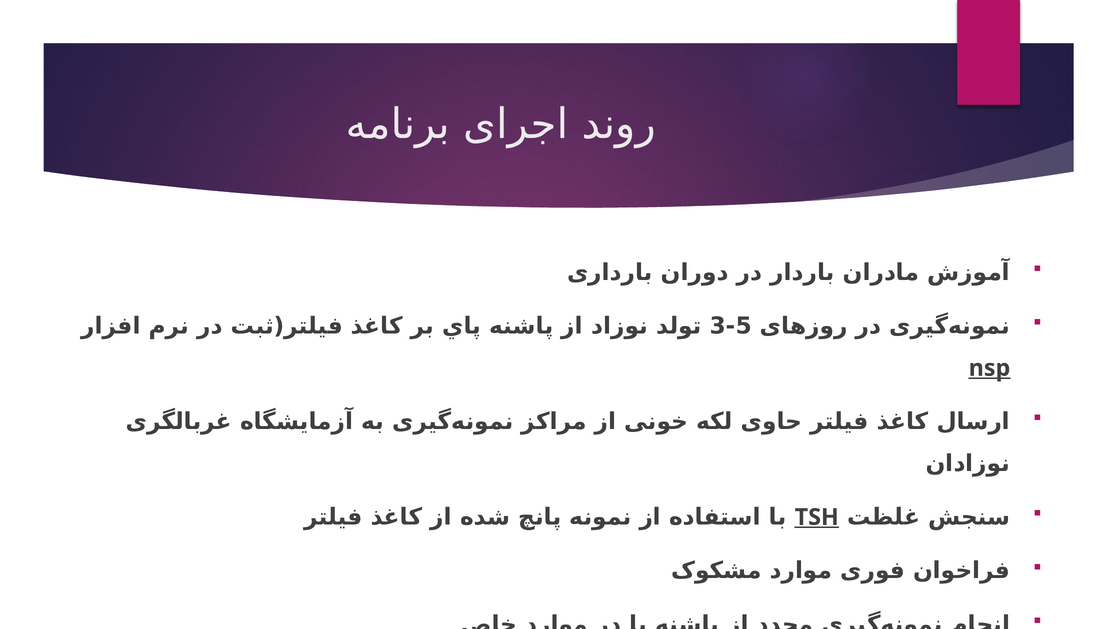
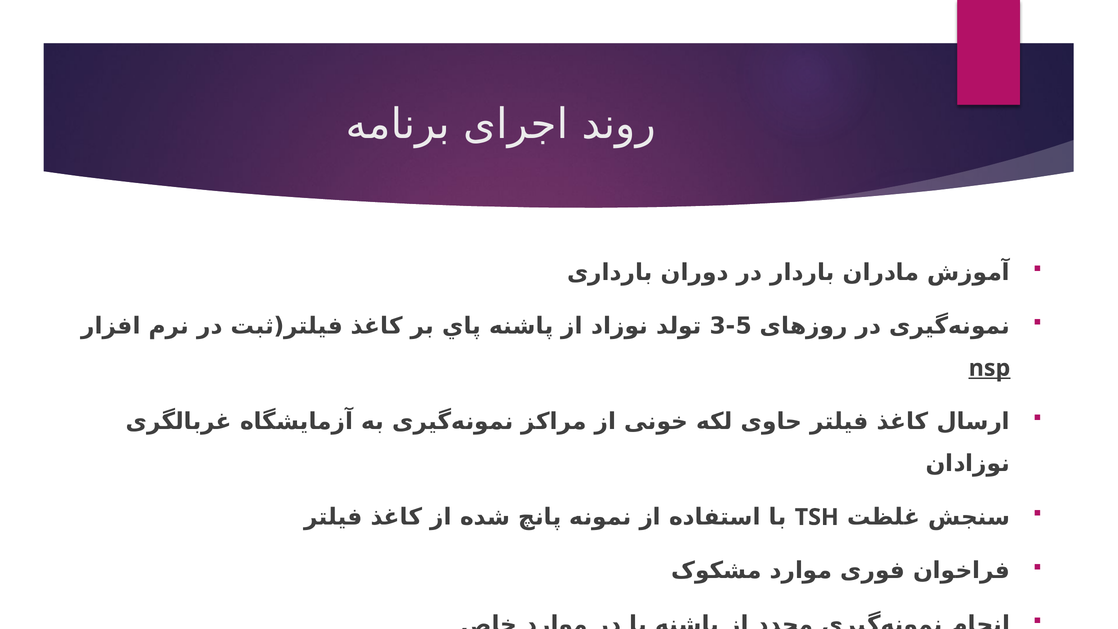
TSH underline: present -> none (817, 517)
